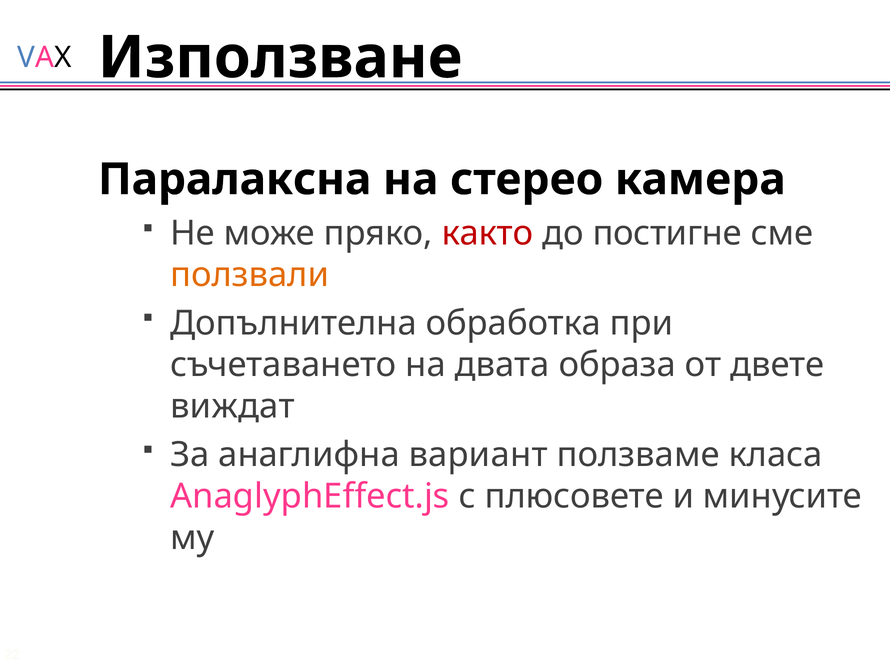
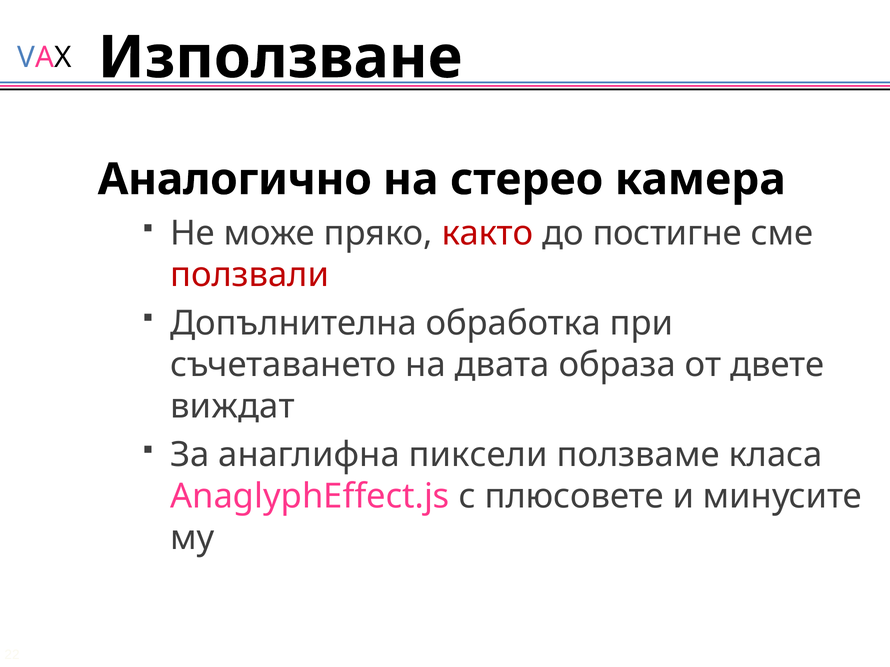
Паралаксна: Паралаксна -> Аналогично (235, 180)
ползвали colour: orange -> red (250, 275)
вариант: вариант -> пиксели (478, 455)
